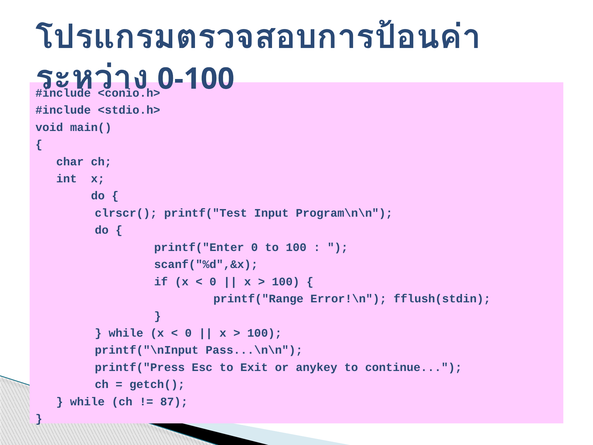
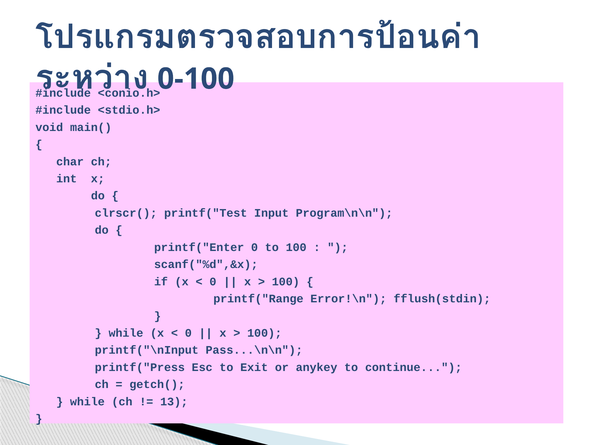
87: 87 -> 13 (174, 401)
